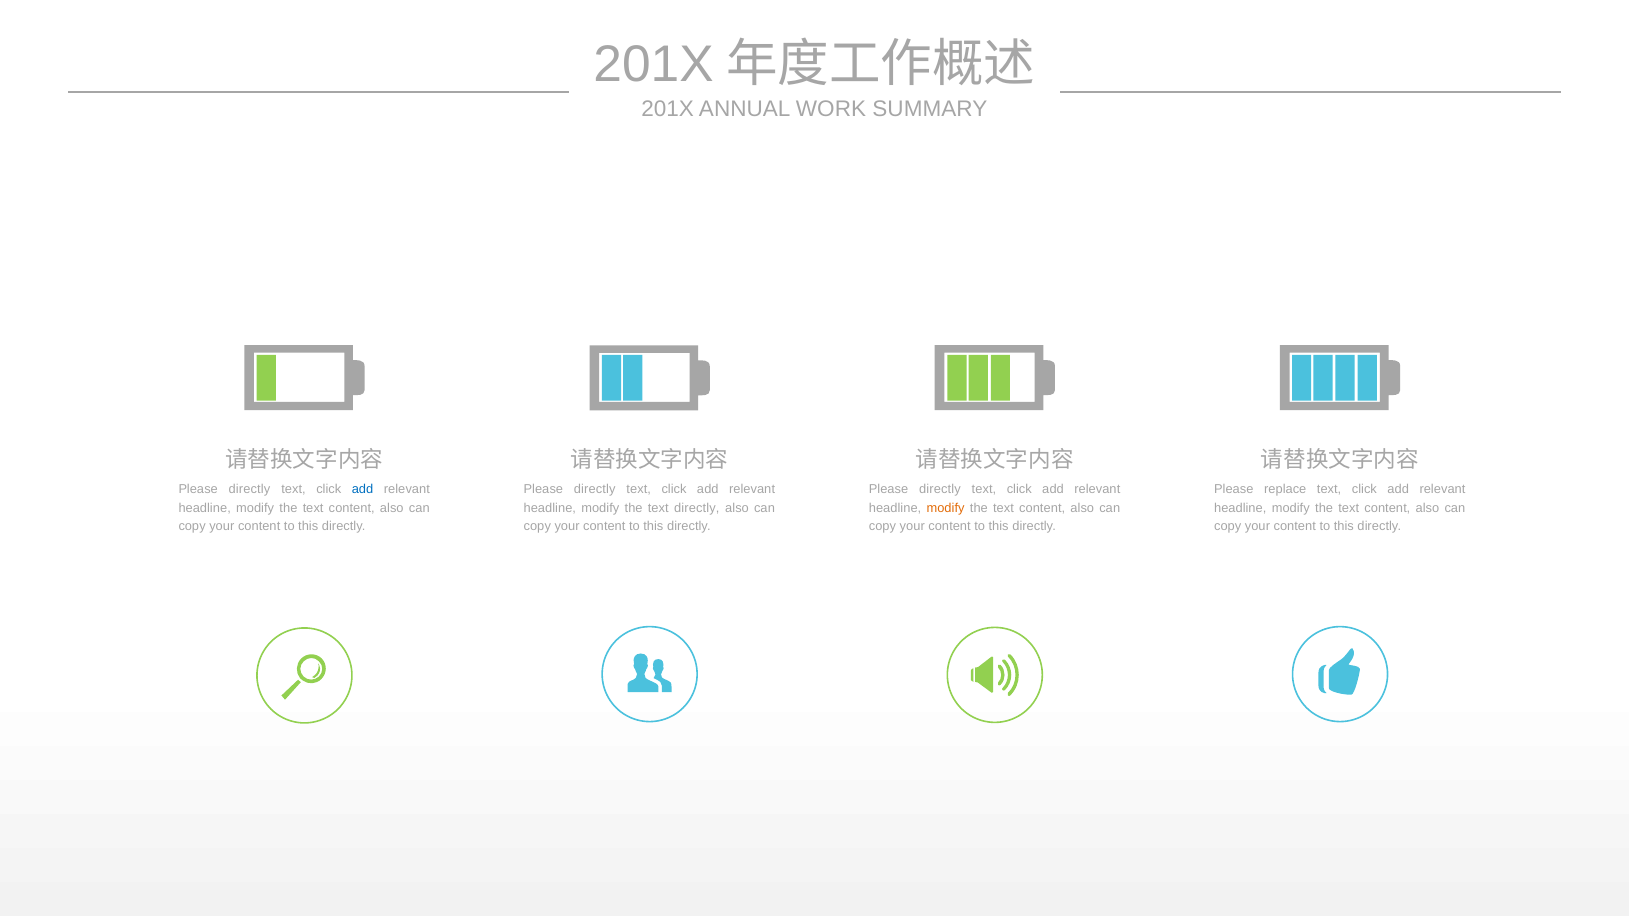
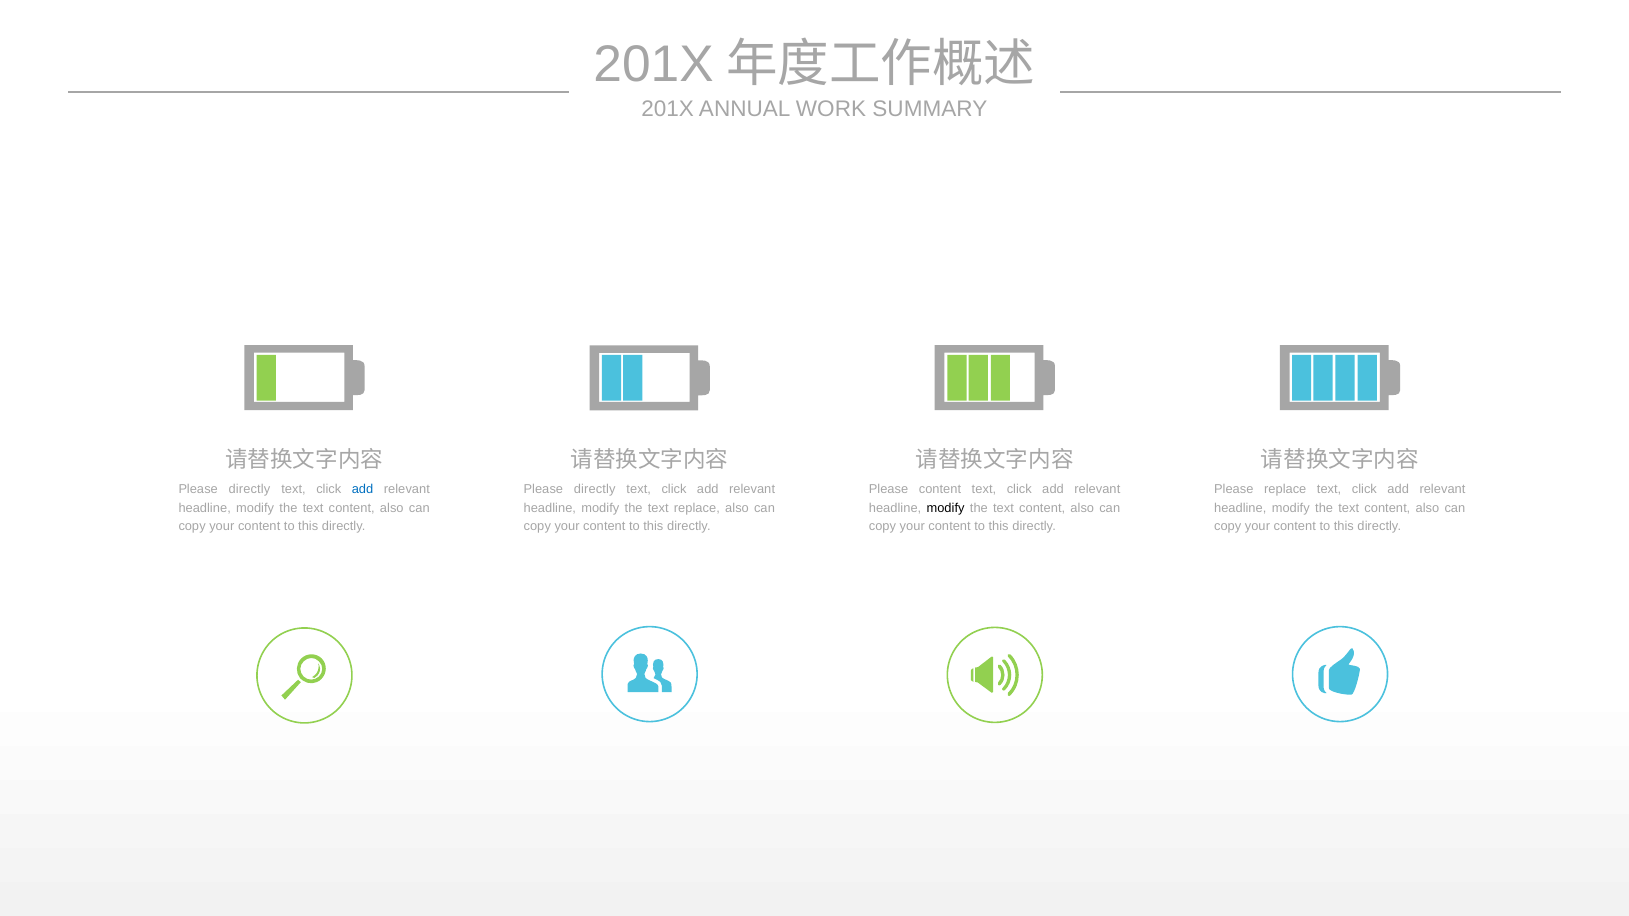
directly: directly -> content (940, 490)
text directly: directly -> replace (697, 508)
modify colour: orange -> black (946, 508)
